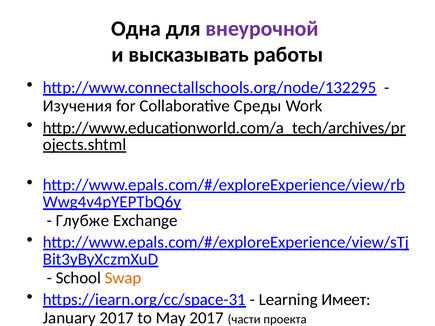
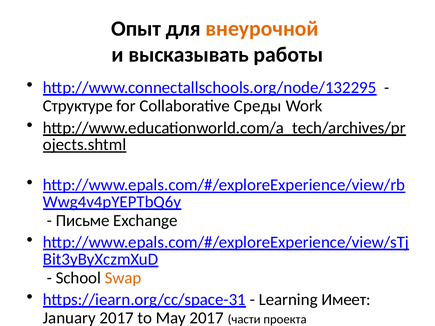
Одна: Одна -> Опыт (136, 29)
внеурочной colour: purple -> orange (262, 29)
Изучения: Изучения -> Структуре (78, 106)
Глубже: Глубже -> Письме (83, 221)
